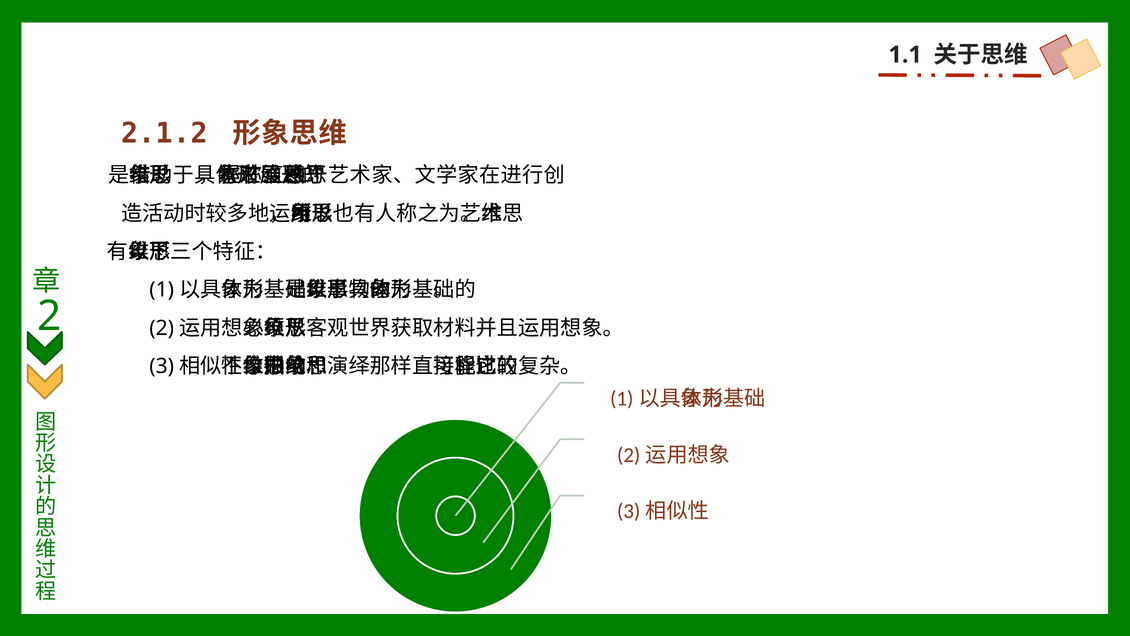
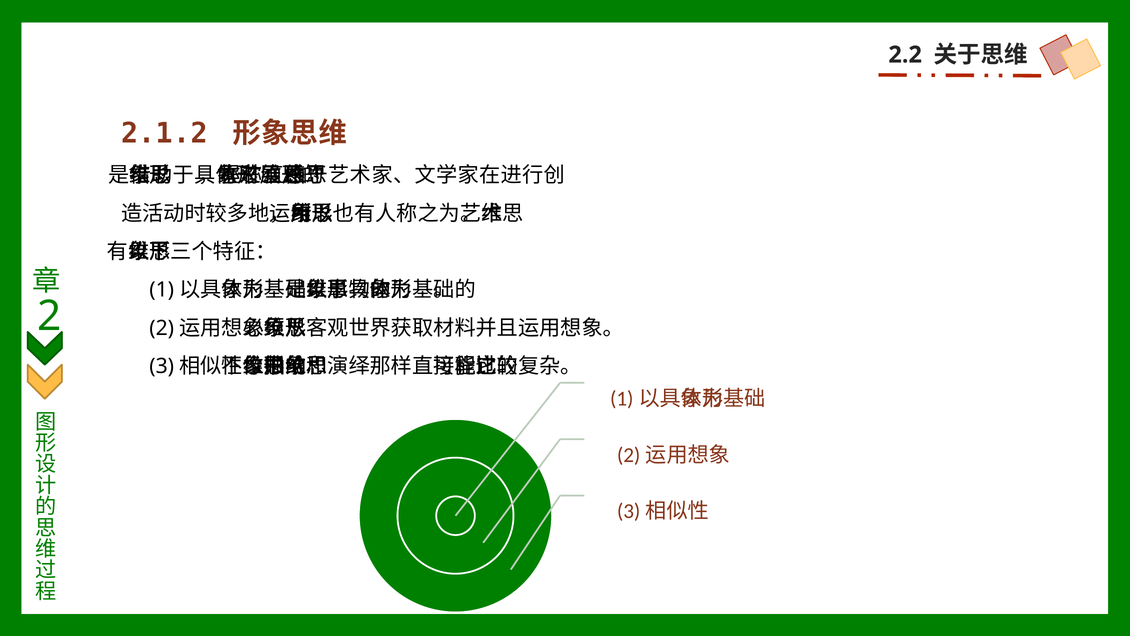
1.1: 1.1 -> 2.2 (905, 55)
